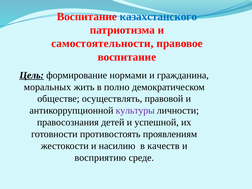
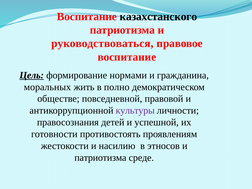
казахстанского colour: blue -> black (158, 17)
самостоятельности: самостоятельности -> руководствоваться (102, 43)
осуществлять: осуществлять -> повседневной (112, 99)
качеств: качеств -> этносов (164, 146)
восприятию: восприятию -> патриотизма (100, 158)
